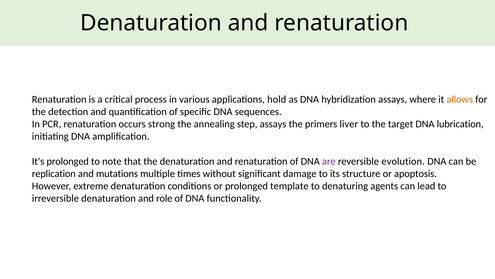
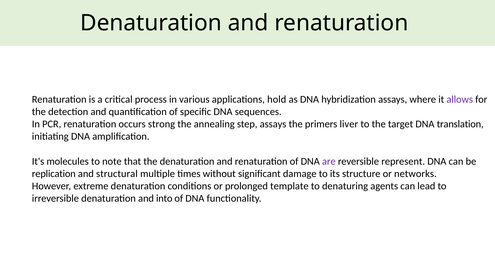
allows colour: orange -> purple (460, 99)
lubrication: lubrication -> translation (460, 124)
It's prolonged: prolonged -> molecules (68, 161)
evolution: evolution -> represent (403, 161)
mutations: mutations -> structural (117, 173)
apoptosis: apoptosis -> networks (415, 173)
role: role -> into (164, 198)
